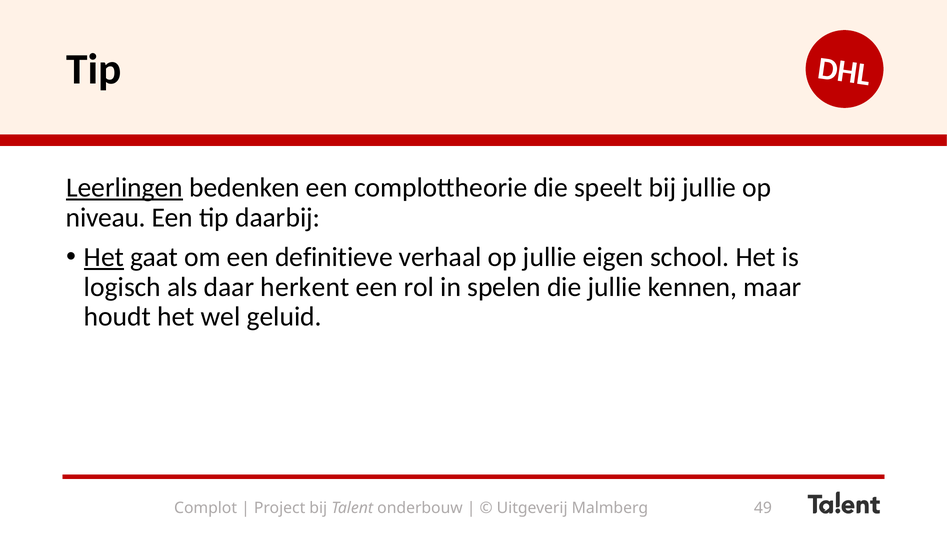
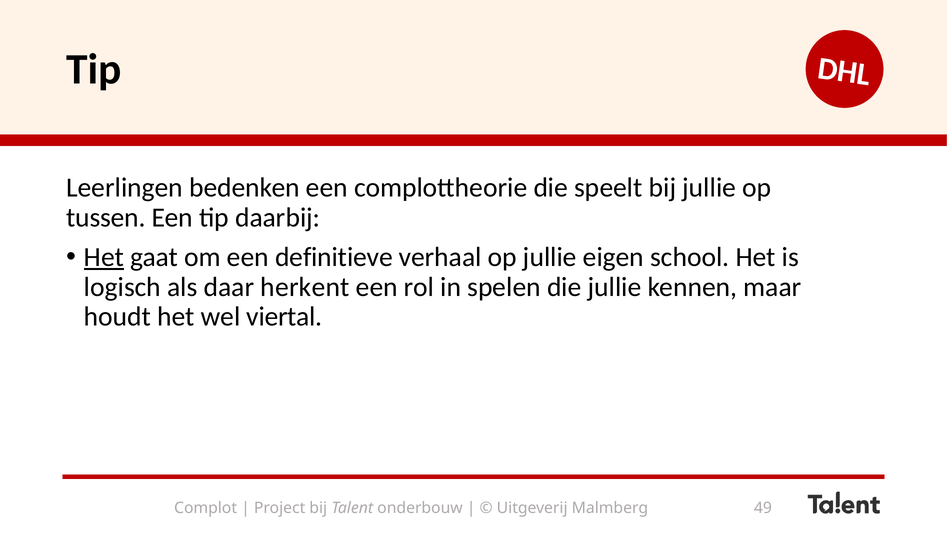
Leerlingen underline: present -> none (125, 188)
niveau: niveau -> tussen (106, 217)
geluid: geluid -> viertal (284, 317)
